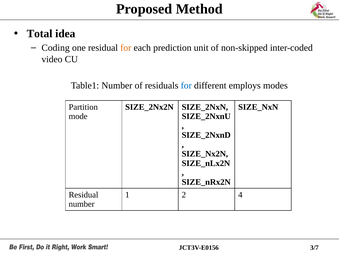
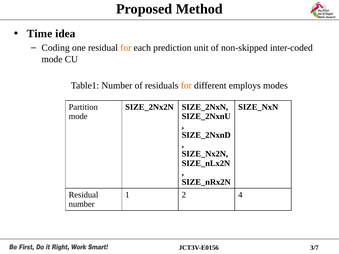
Total: Total -> Time (39, 34)
video: video -> mode (52, 59)
for colour: blue -> orange (186, 86)
